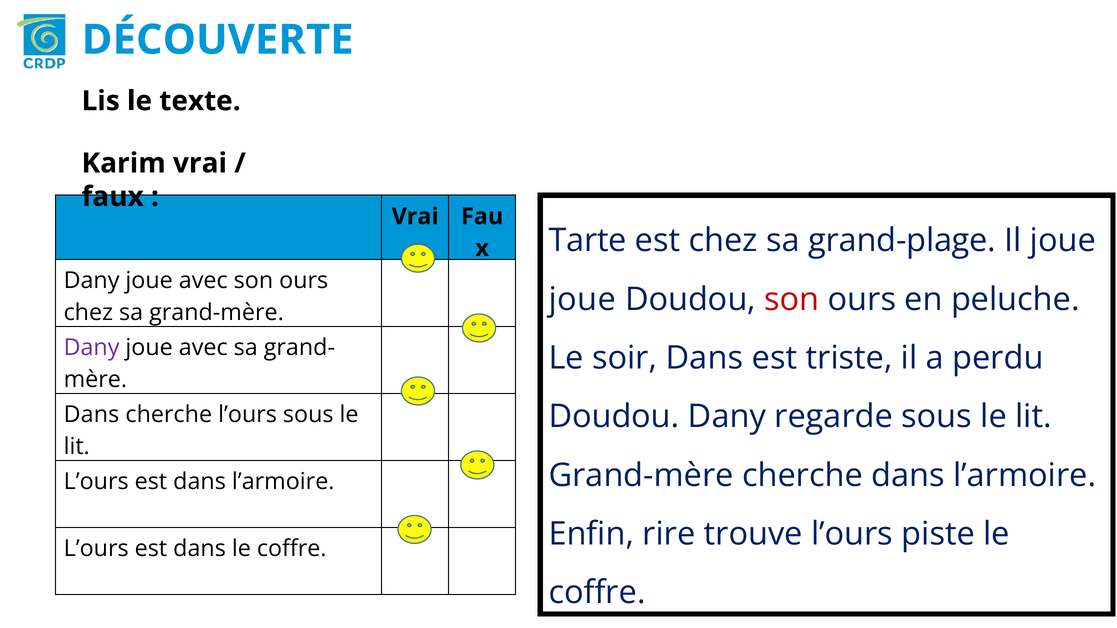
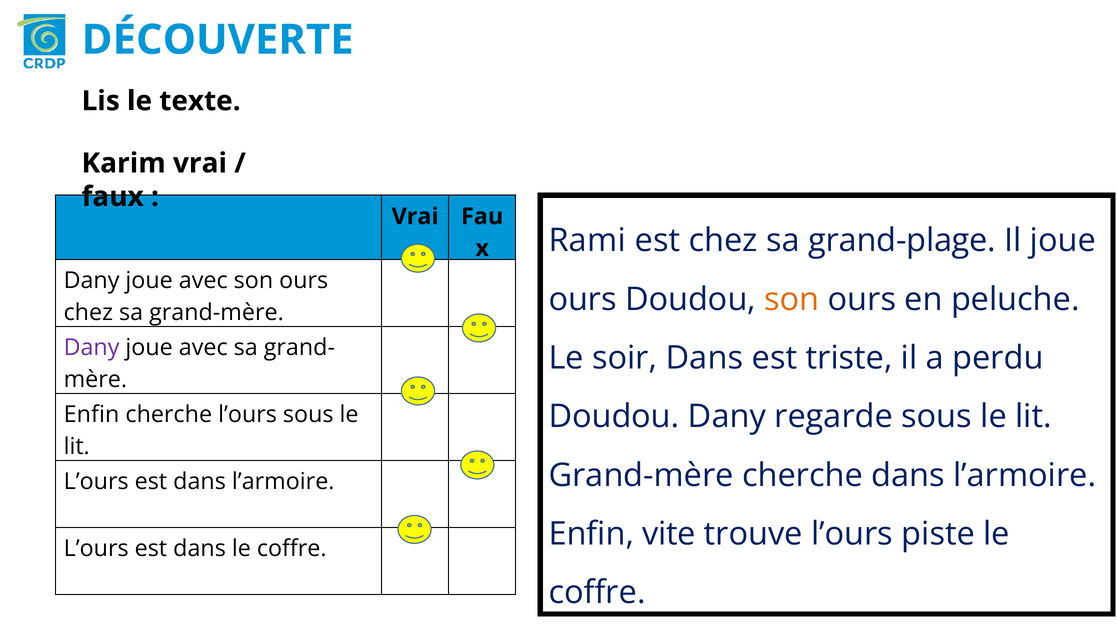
Tarte: Tarte -> Rami (587, 241)
joue: joue -> ours (583, 300)
son colour: red -> orange (792, 300)
Dans: Dans -> Enfin (91, 415)
rire: rire -> vite (669, 534)
